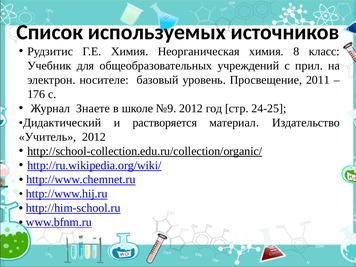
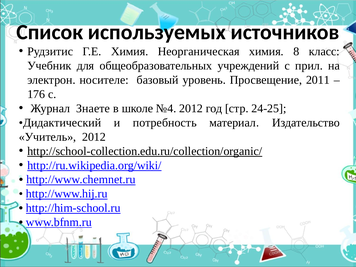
№9: №9 -> №4 (166, 108)
растворяется: растворяется -> потребность (165, 123)
